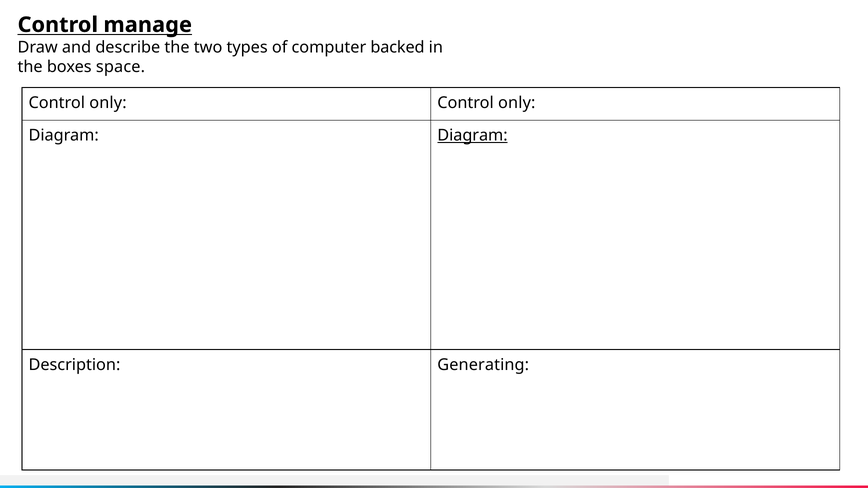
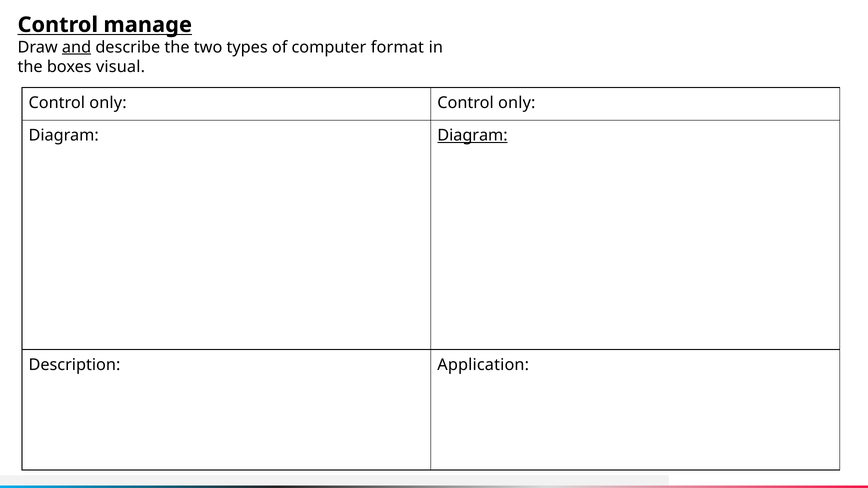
and underline: none -> present (77, 47)
backed: backed -> format (397, 47)
space: space -> visual (121, 67)
Generating: Generating -> Application (483, 365)
